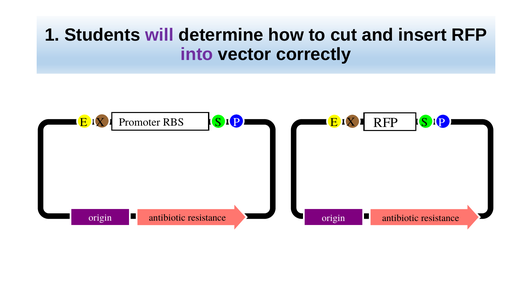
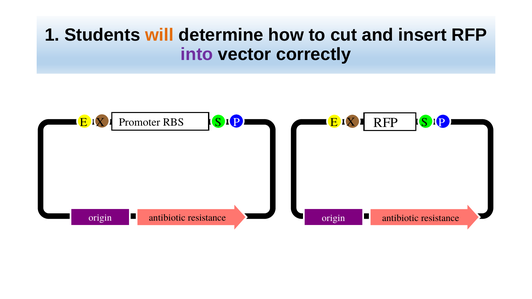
will colour: purple -> orange (159, 35)
